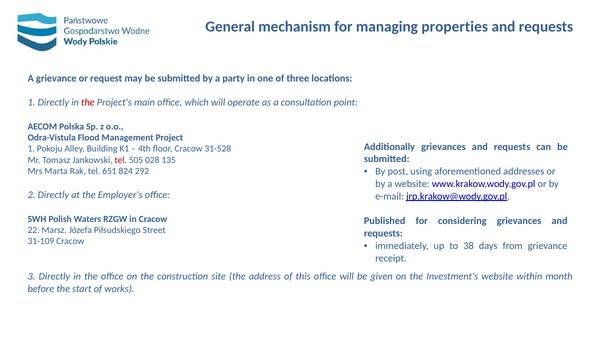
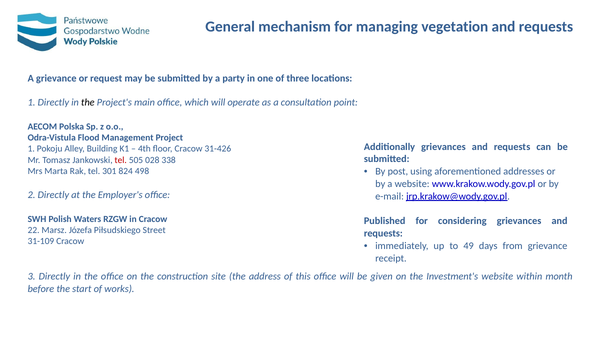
properties: properties -> vegetation (455, 27)
the colour: red -> black (88, 103)
31-528: 31-528 -> 31-426 (218, 149)
135: 135 -> 338 (169, 160)
651: 651 -> 301 (109, 171)
292: 292 -> 498 (142, 171)
38: 38 -> 49 (469, 246)
